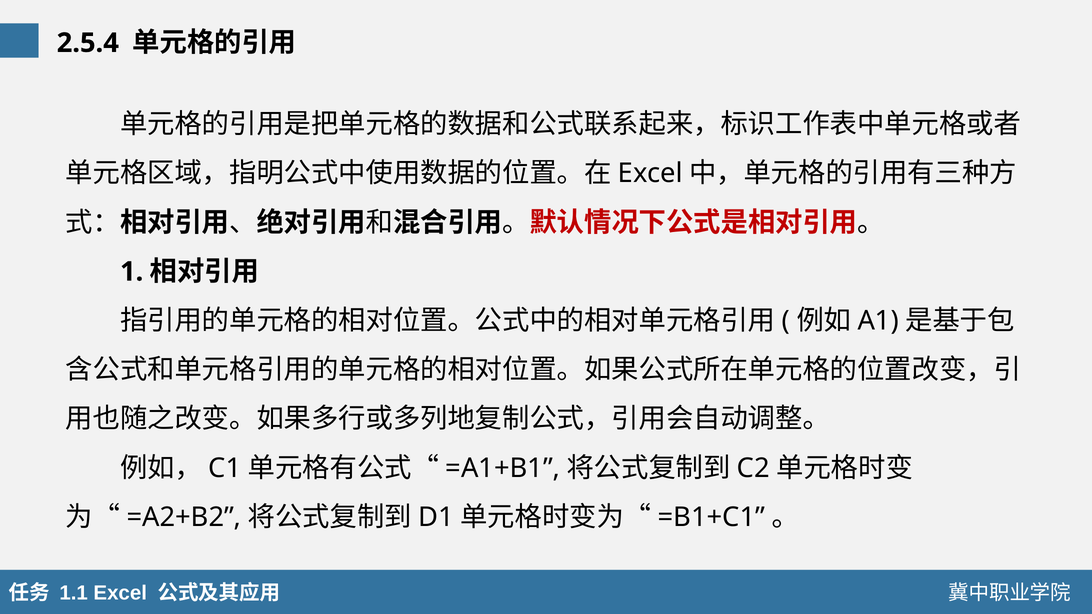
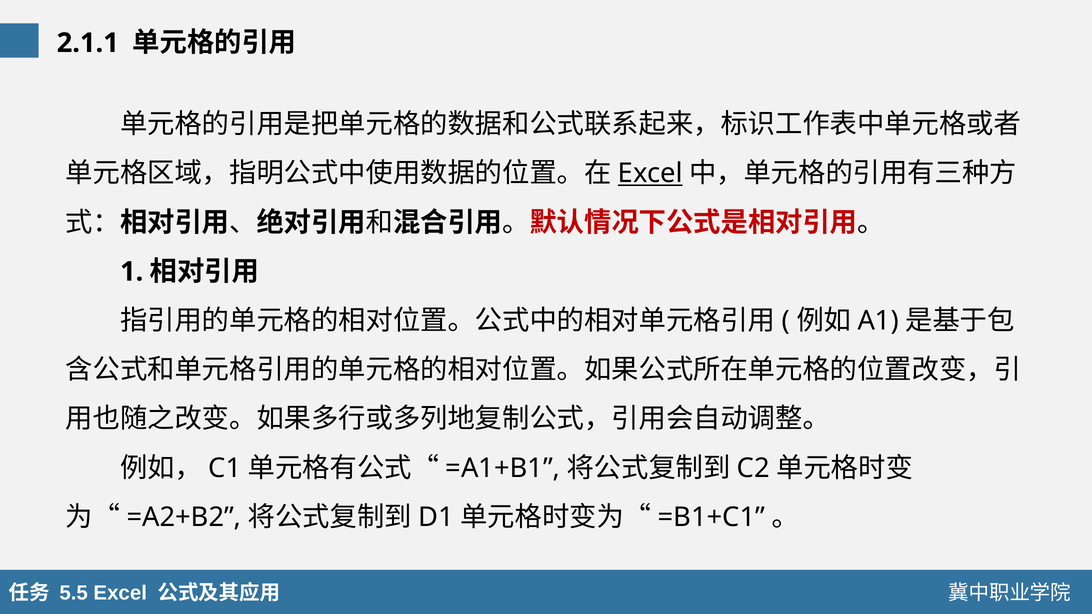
2.5.4: 2.5.4 -> 2.1.1 (88, 43)
Excel underline: none -> present (650, 173)
1.1: 1.1 -> 5.5 (74, 593)
